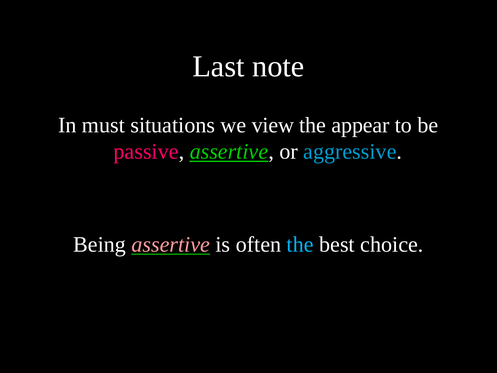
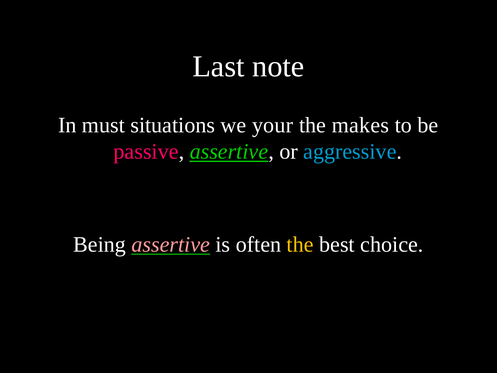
view: view -> your (273, 125)
appear: appear -> makes (360, 125)
the colour: light blue -> yellow (300, 244)
